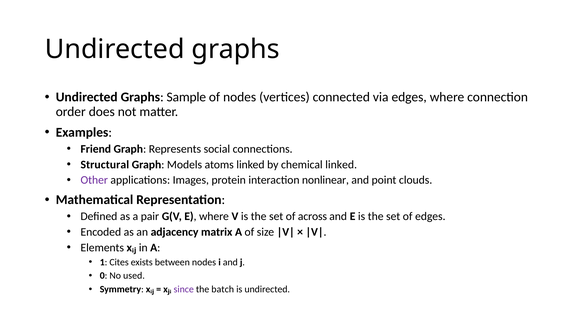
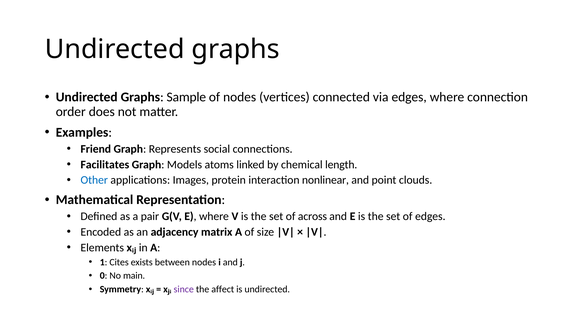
Structural: Structural -> Facilitates (105, 165)
chemical linked: linked -> length (341, 165)
Other colour: purple -> blue (94, 180)
used: used -> main (134, 276)
batch: batch -> affect (223, 290)
